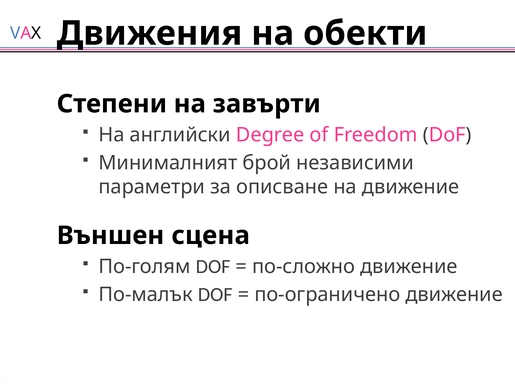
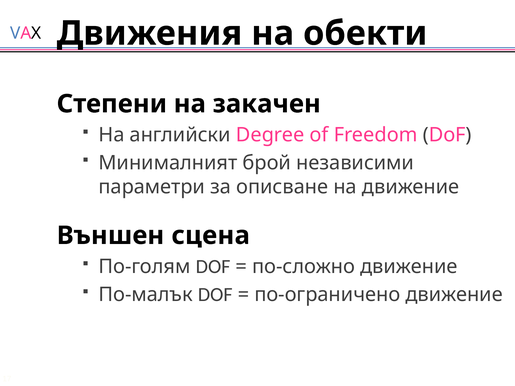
завърти: завърти -> закачен (267, 104)
